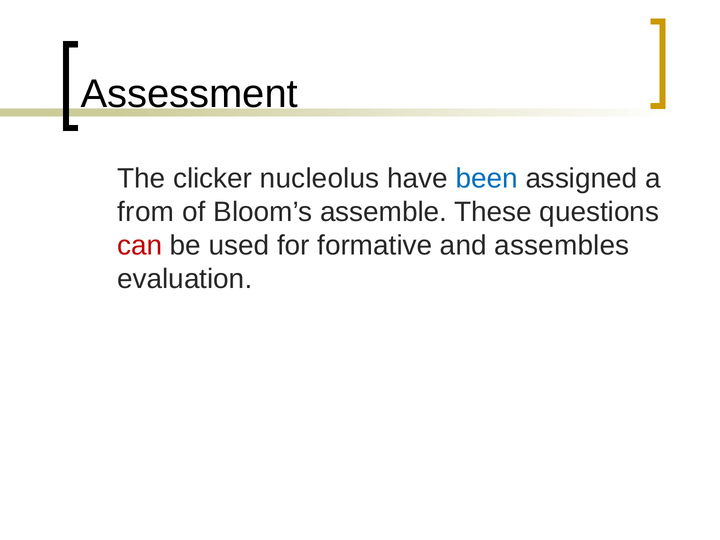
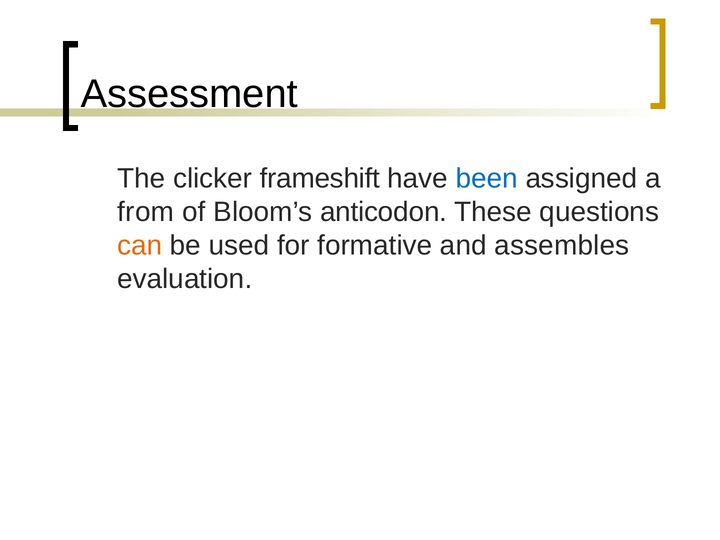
nucleolus: nucleolus -> frameshift (320, 178)
assemble: assemble -> anticodon (384, 212)
can colour: red -> orange (140, 246)
